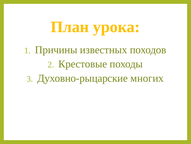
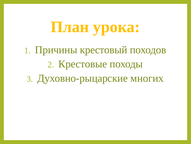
известных: известных -> крестовый (104, 50)
